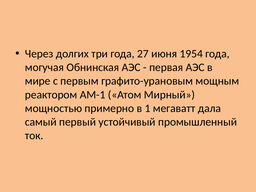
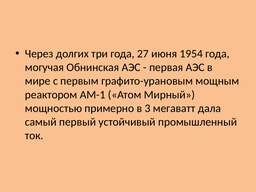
1: 1 -> 3 (148, 108)
